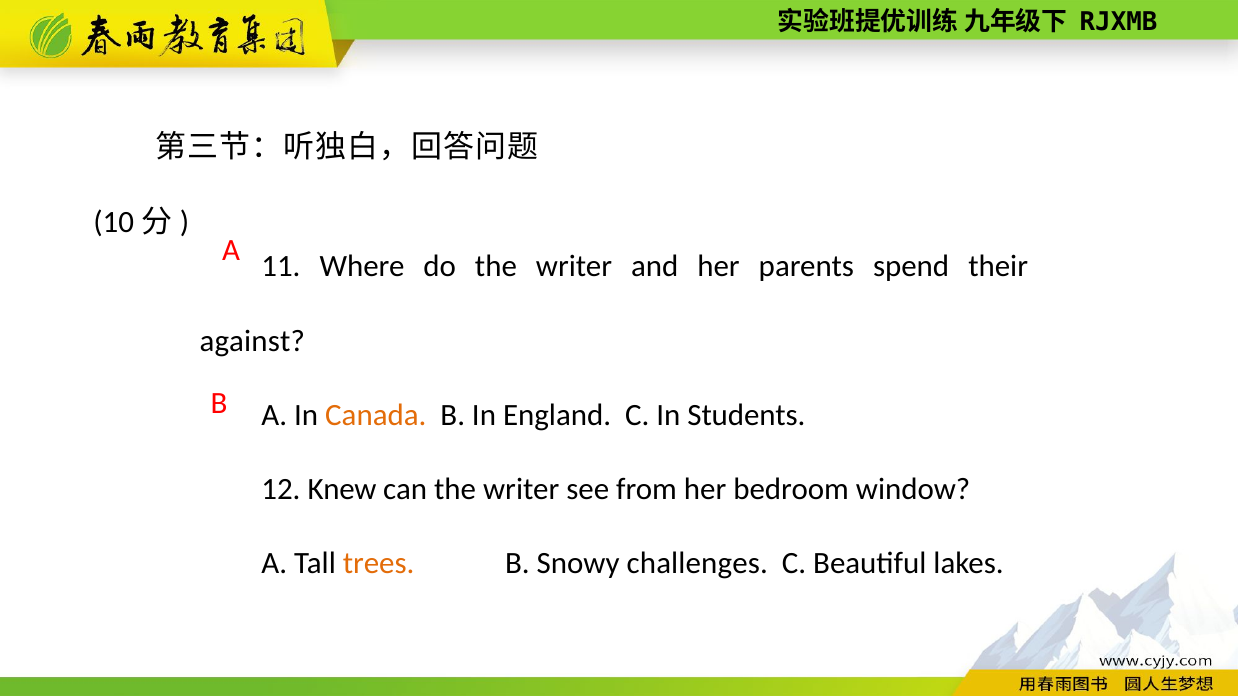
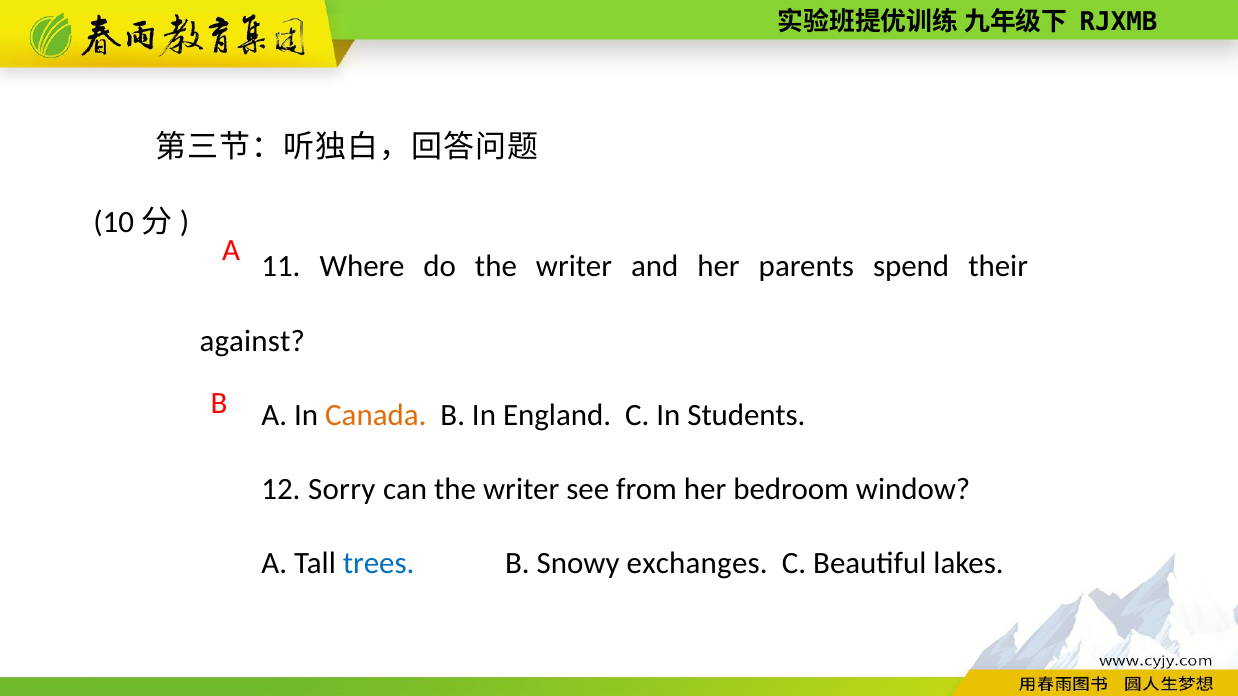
Knew: Knew -> Sorry (342, 490)
trees colour: orange -> blue (379, 564)
challenges: challenges -> exchanges (697, 564)
